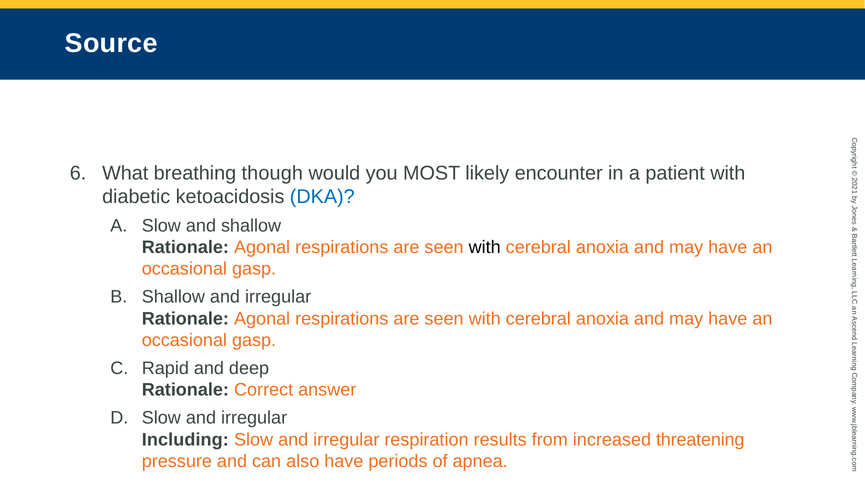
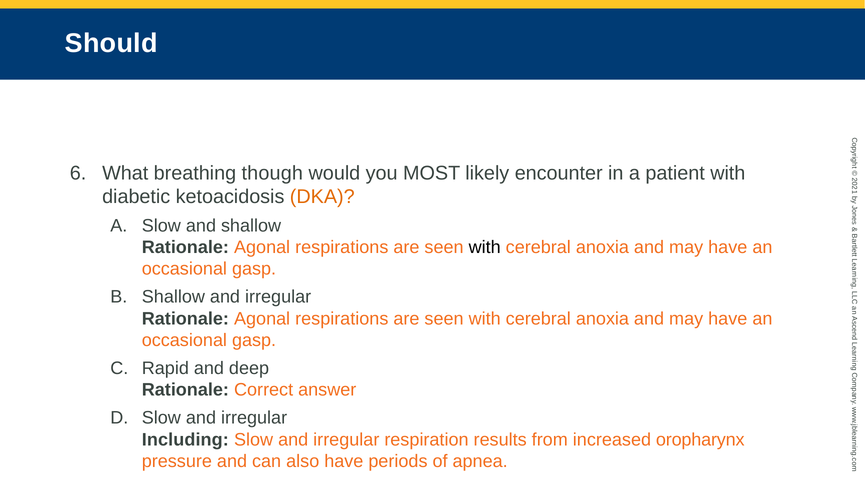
Source: Source -> Should (111, 43)
DKA colour: blue -> orange (322, 197)
threatening: threatening -> oropharynx (700, 439)
